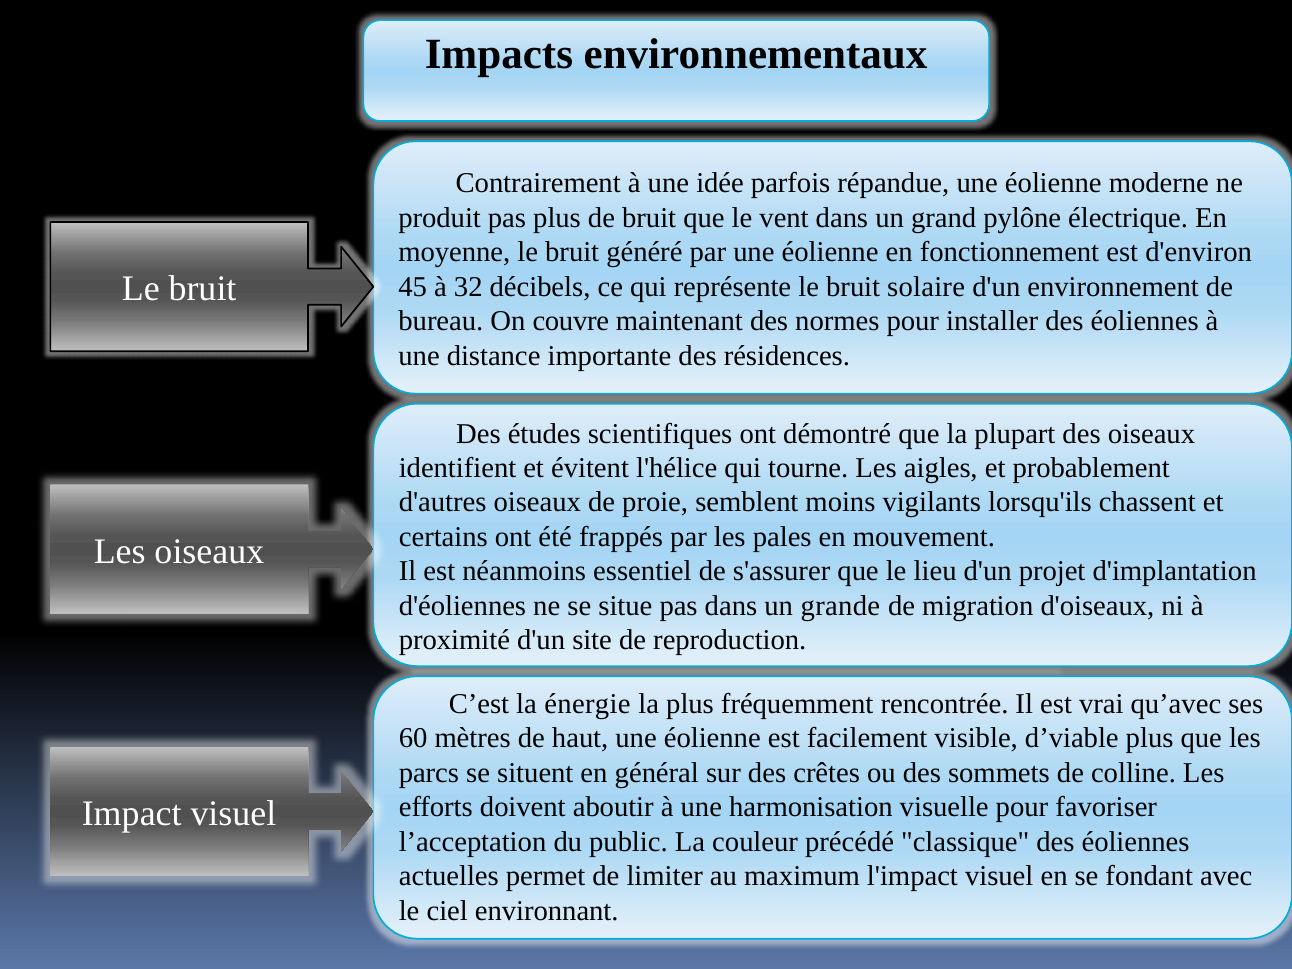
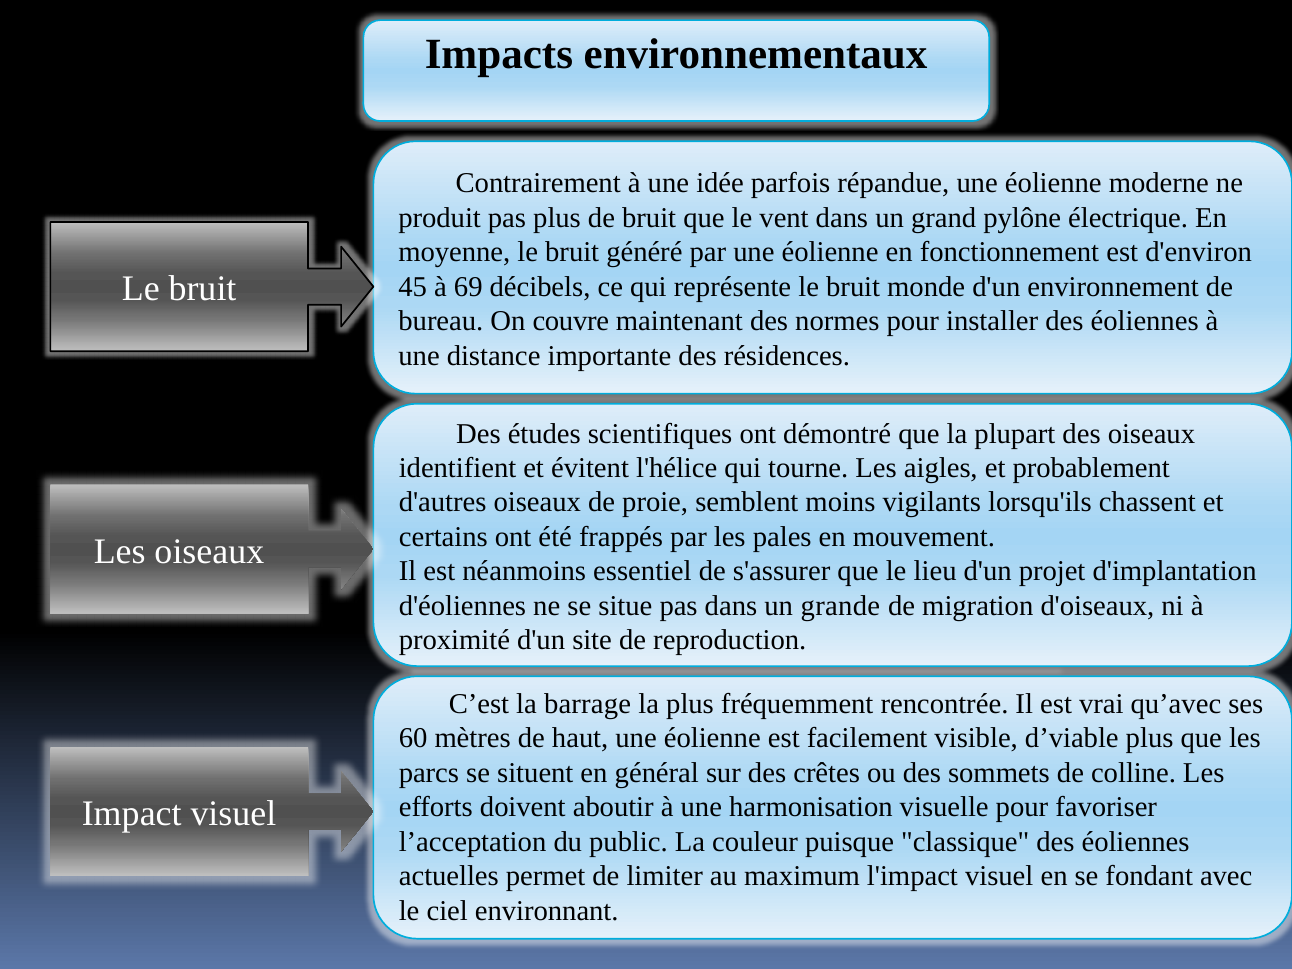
32: 32 -> 69 (468, 287)
solaire: solaire -> monde (926, 287)
énergie: énergie -> barrage (588, 704)
précédé: précédé -> puisque (850, 842)
